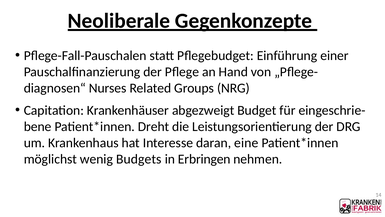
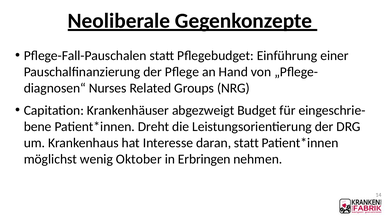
daran eine: eine -> statt (246, 143)
Budgets: Budgets -> Oktober (139, 159)
